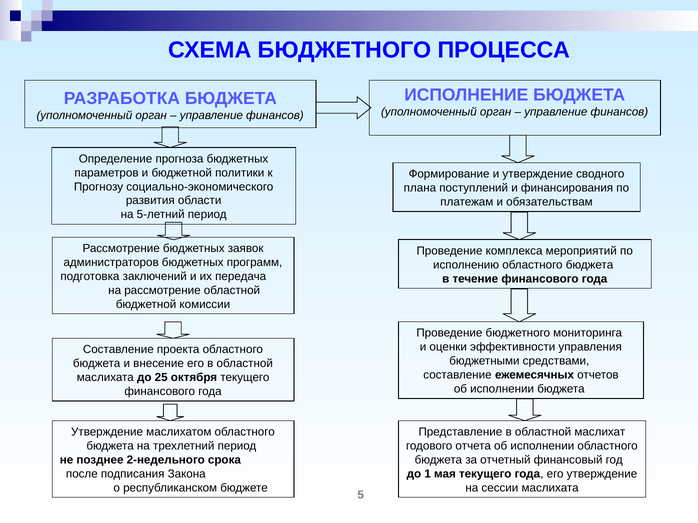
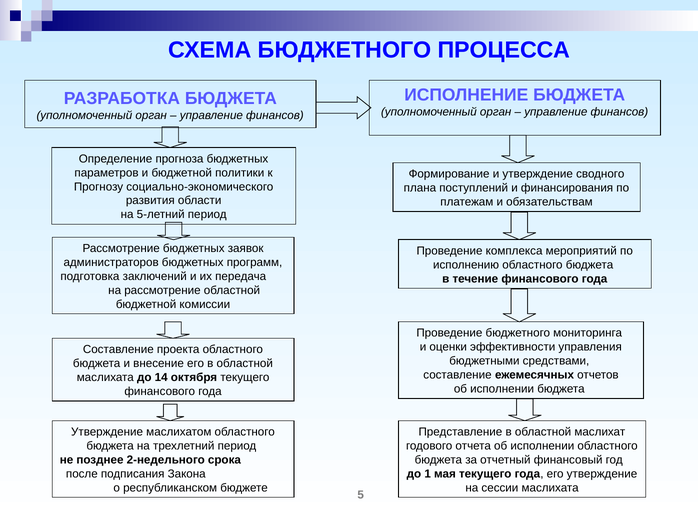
25: 25 -> 14 (161, 378)
